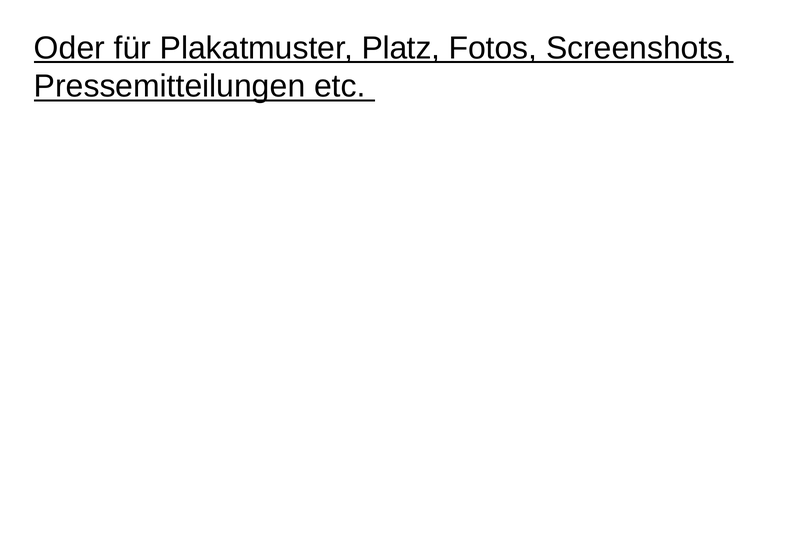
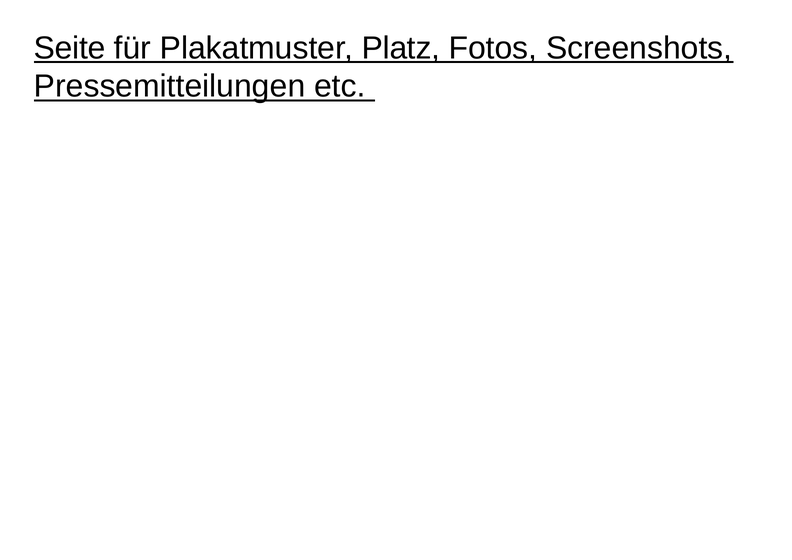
Oder: Oder -> Seite (70, 48)
